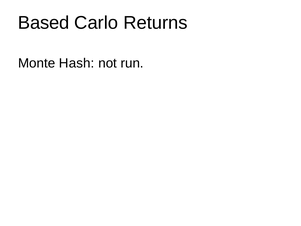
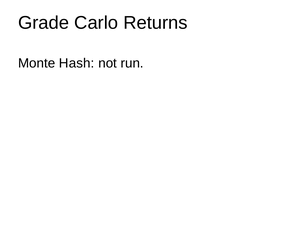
Based: Based -> Grade (44, 23)
